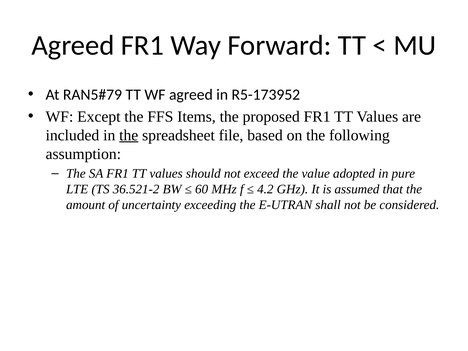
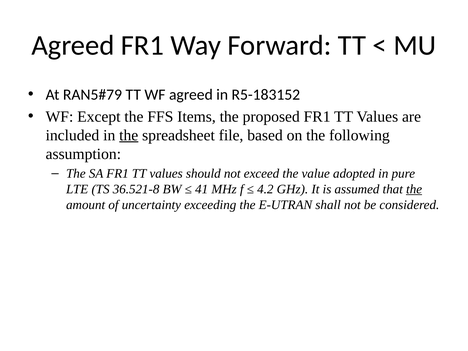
R5-173952: R5-173952 -> R5-183152 (266, 95)
36.521-2: 36.521-2 -> 36.521-8 (136, 189)
60: 60 -> 41 (202, 189)
the underline: none -> present (414, 189)
